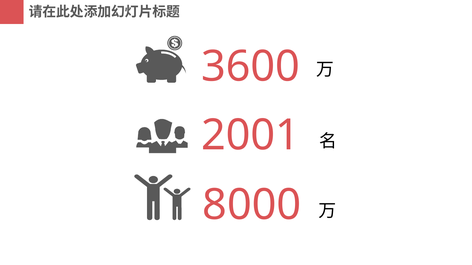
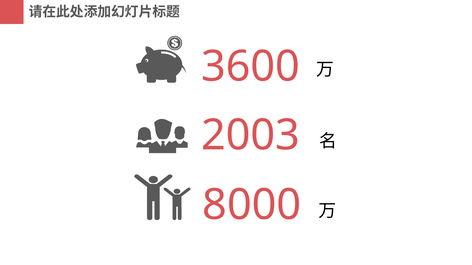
2001: 2001 -> 2003 (251, 136)
